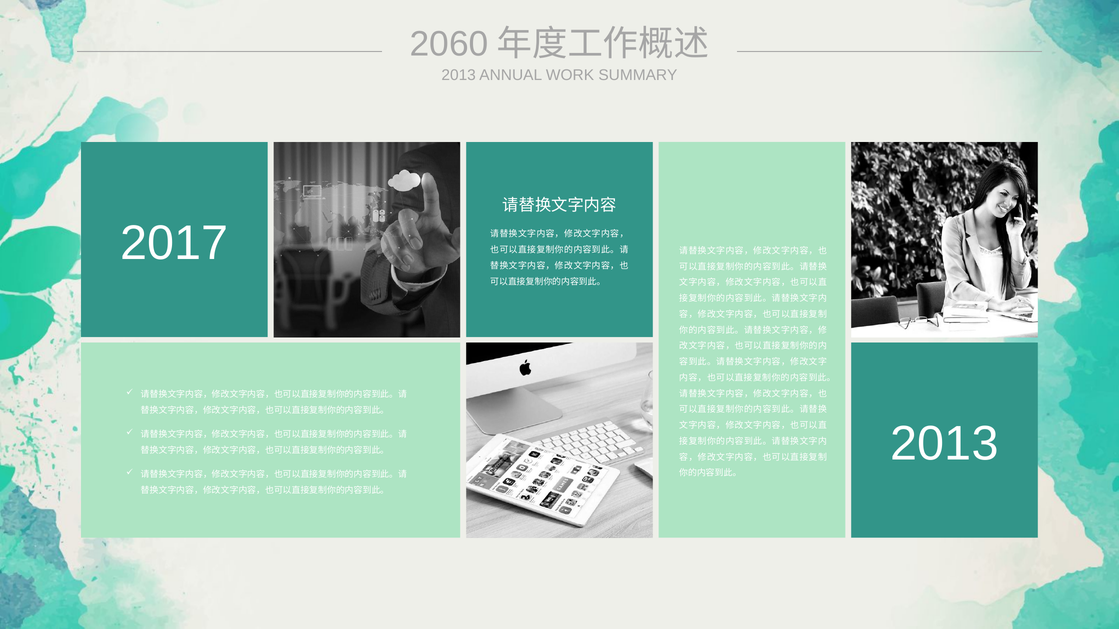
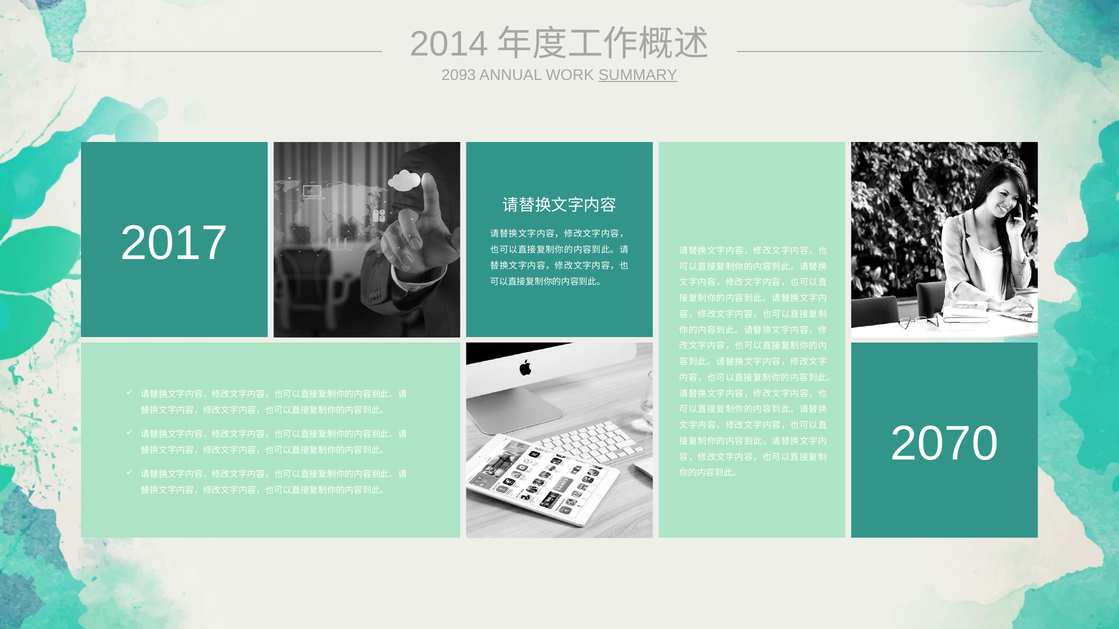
2060: 2060 -> 2014 (449, 44)
2013: 2013 -> 2093 (459, 75)
SUMMARY underline: none -> present (638, 75)
2013: 2013 -> 2070 (944, 444)
